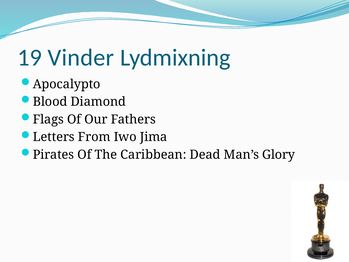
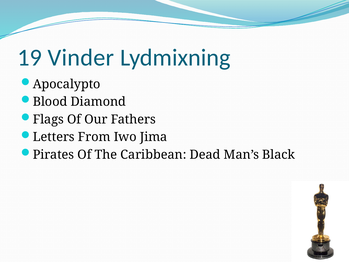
Glory: Glory -> Black (279, 155)
